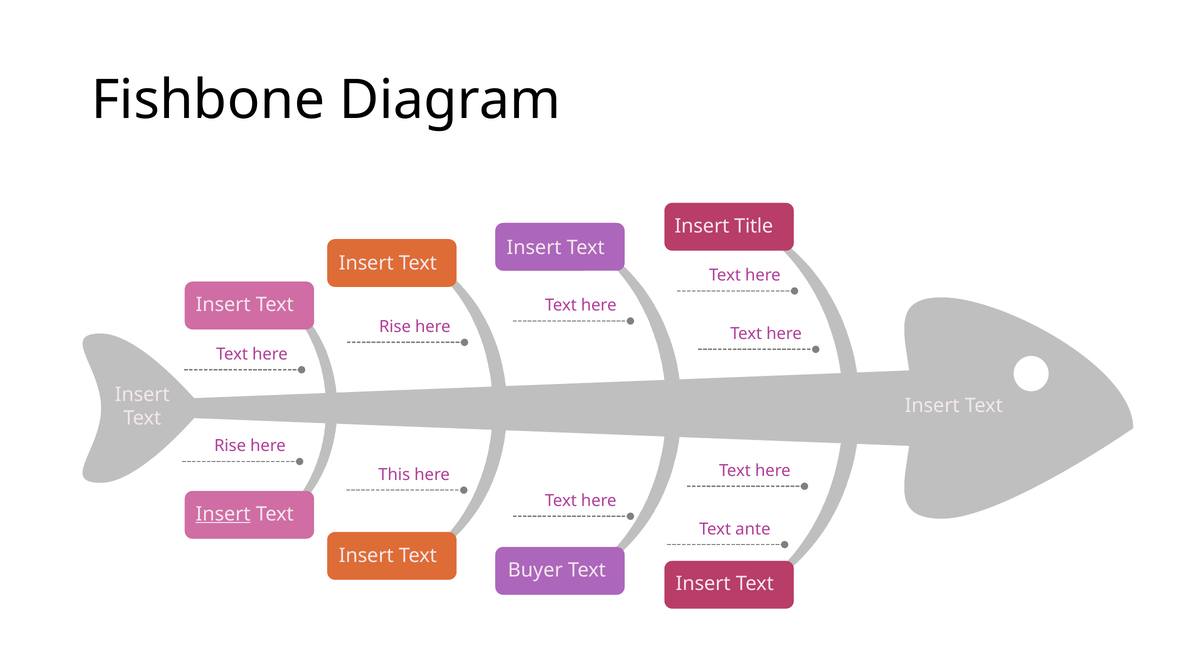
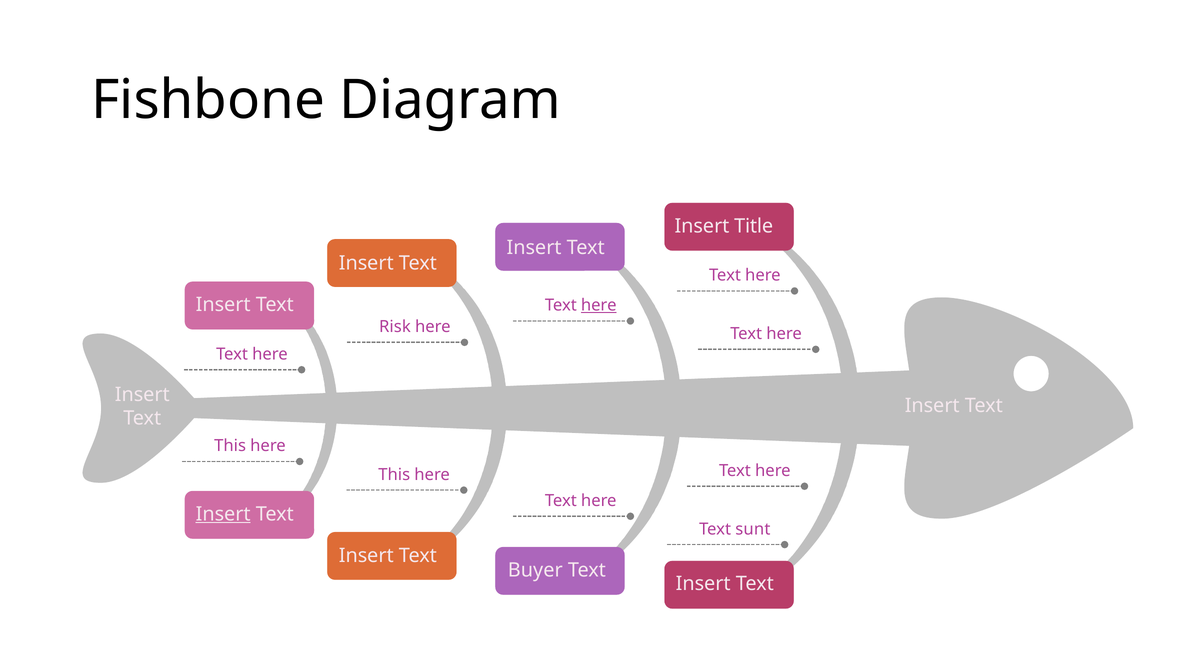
here underline: none -> present (599, 305)
Rise: Rise -> Risk (395, 327)
Rise: Rise -> This (230, 446)
ante: ante -> sunt (753, 529)
